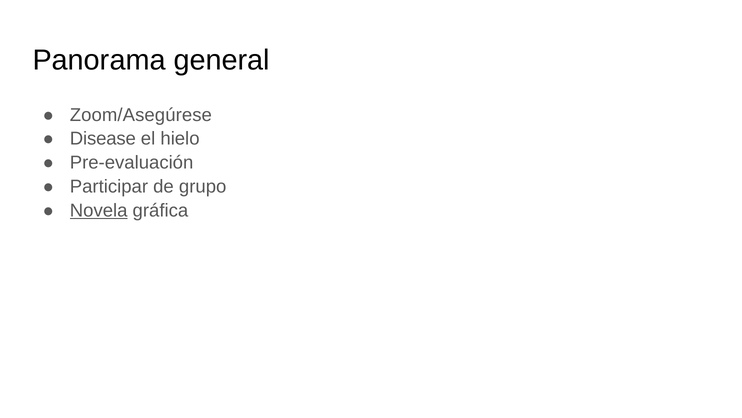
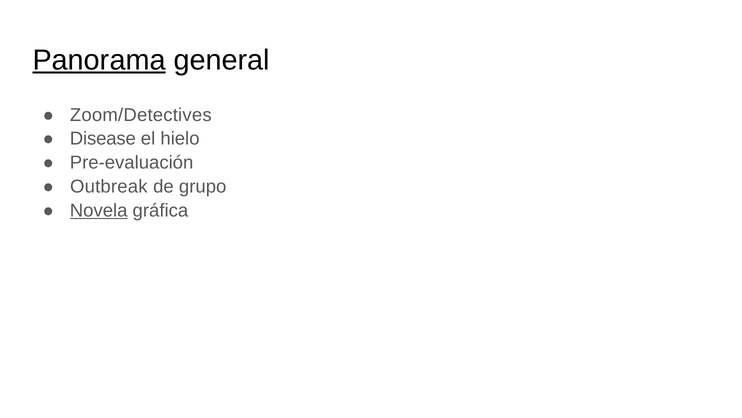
Panorama underline: none -> present (99, 60)
Zoom/Asegúrese: Zoom/Asegúrese -> Zoom/Detectives (141, 115)
Participar: Participar -> Outbreak (109, 186)
